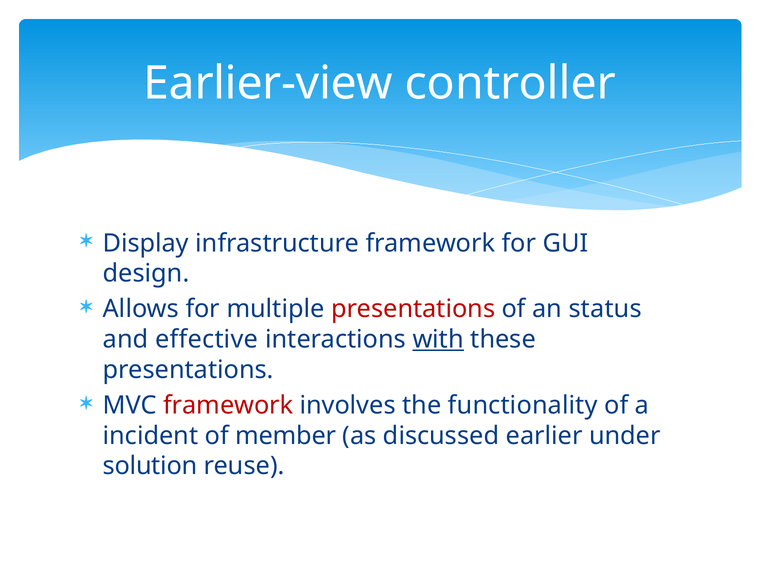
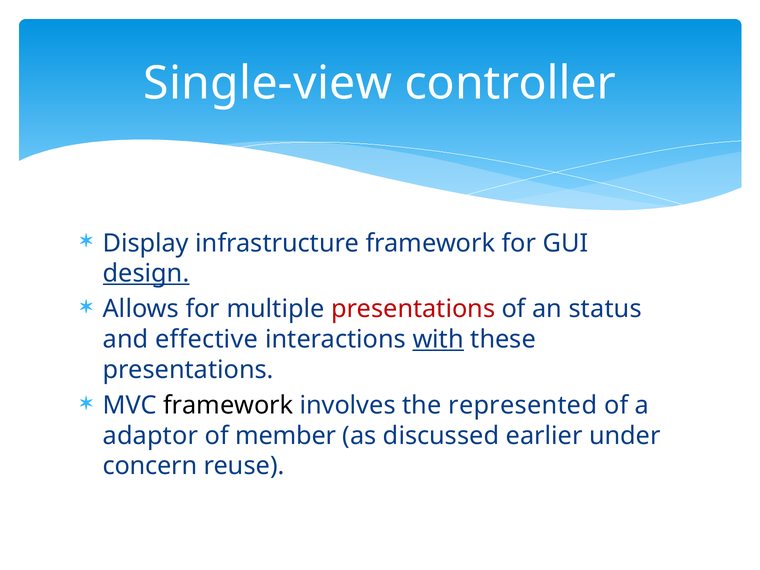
Earlier-view: Earlier-view -> Single-view (268, 83)
design underline: none -> present (146, 274)
framework colour: red -> black (228, 405)
functionality: functionality -> represented (523, 405)
incident: incident -> adaptor (150, 436)
solution: solution -> concern (150, 466)
